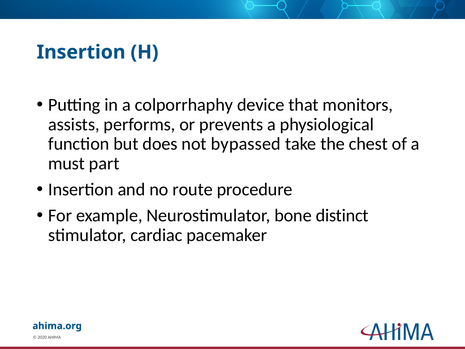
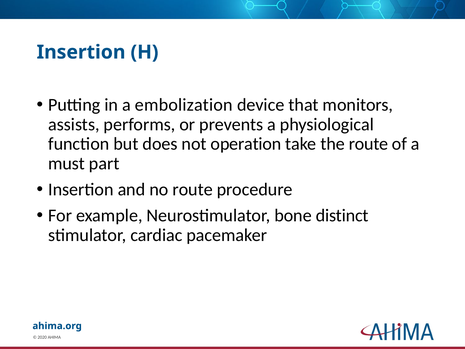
colporrhaphy: colporrhaphy -> embolization (184, 105)
bypassed: bypassed -> operation (246, 144)
the chest: chest -> route (368, 144)
